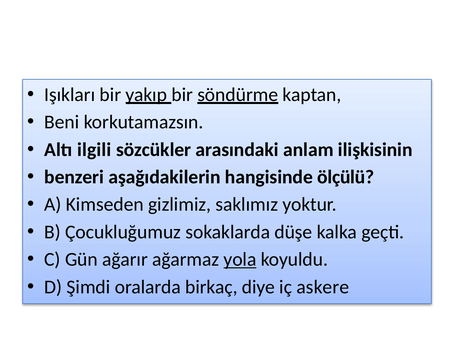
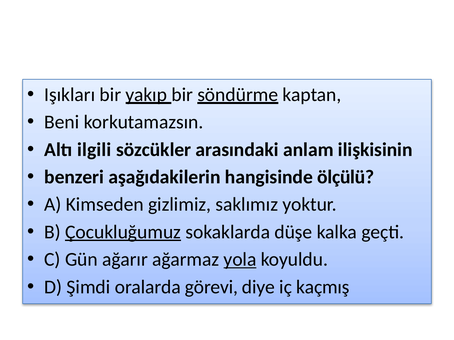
Çocukluğumuz underline: none -> present (123, 232)
birkaç: birkaç -> görevi (211, 287)
askere: askere -> kaçmış (323, 287)
